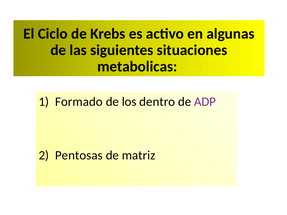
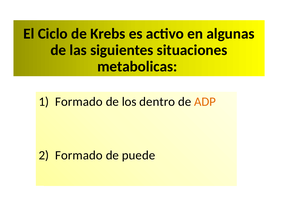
ADP colour: purple -> orange (205, 102)
Pentosas: Pentosas -> Formado (79, 156)
matriz: matriz -> puede (139, 156)
